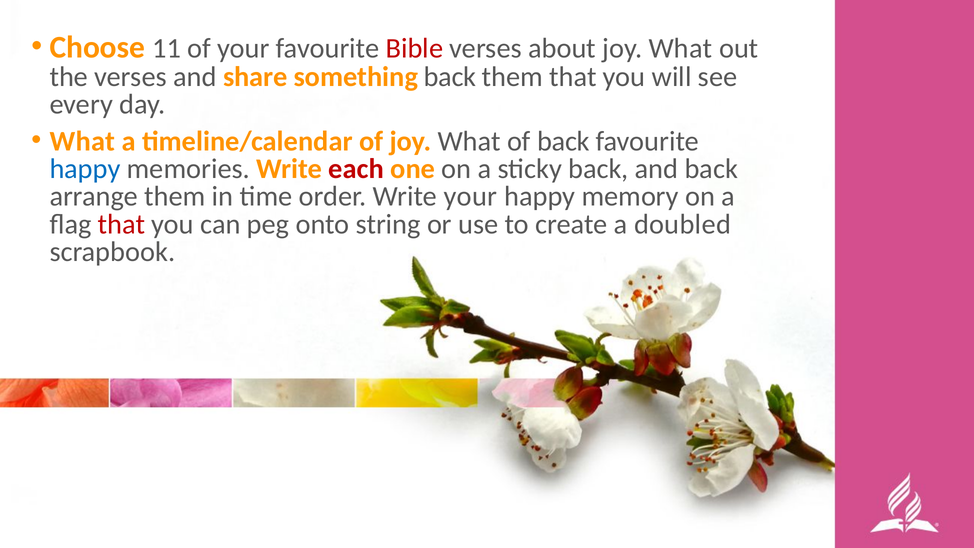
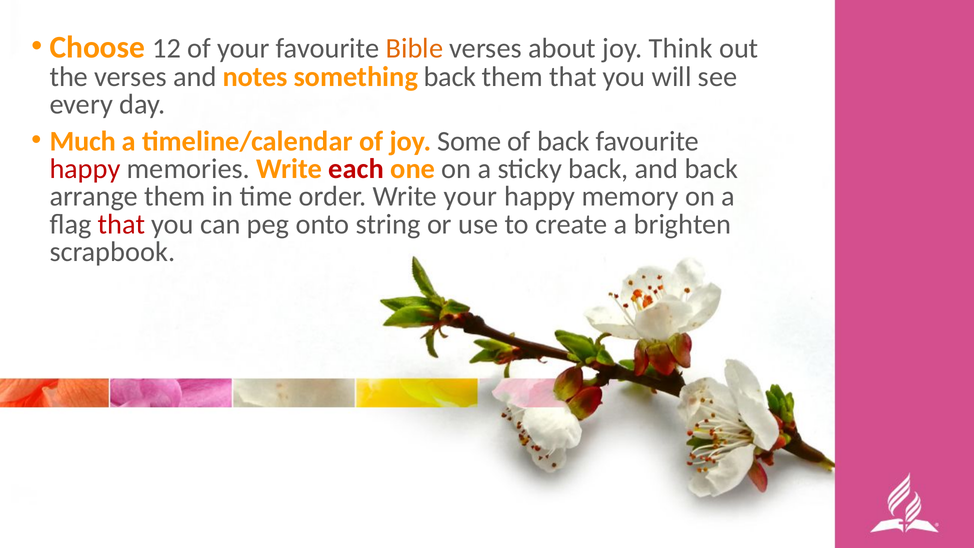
11: 11 -> 12 (167, 49)
Bible colour: red -> orange (414, 49)
about joy What: What -> Think (680, 49)
share: share -> notes (255, 77)
What: What -> Much (83, 141)
of joy What: What -> Some (469, 141)
happy colour: blue -> red (85, 169)
doubled: doubled -> brighten (683, 224)
